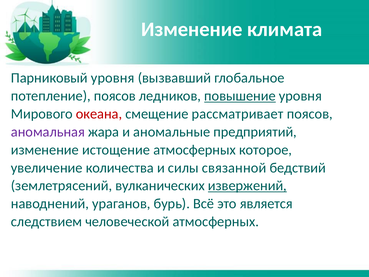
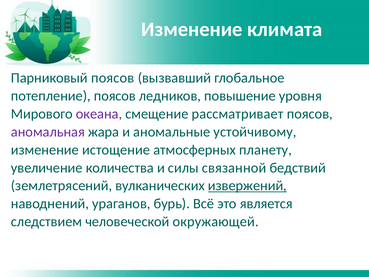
Парниковый уровня: уровня -> поясов (113, 78)
повышение underline: present -> none (240, 96)
океана colour: red -> purple (99, 114)
предприятий: предприятий -> устойчивому (255, 132)
которое: которое -> планету (265, 150)
человеческой атмосферных: атмосферных -> окружающей (216, 221)
